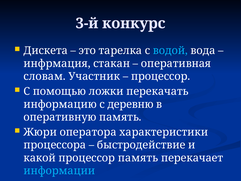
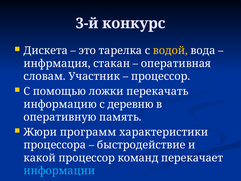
водой colour: light blue -> yellow (170, 51)
оператора: оператора -> программ (88, 132)
процессор память: память -> команд (138, 158)
